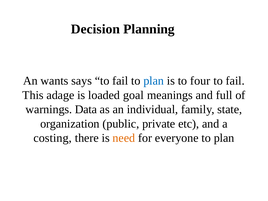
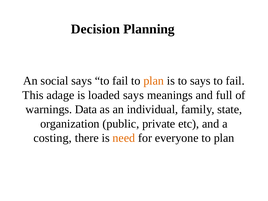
wants: wants -> social (54, 81)
plan colour: blue -> orange (154, 81)
to four: four -> says (200, 81)
loaded goal: goal -> says (133, 95)
